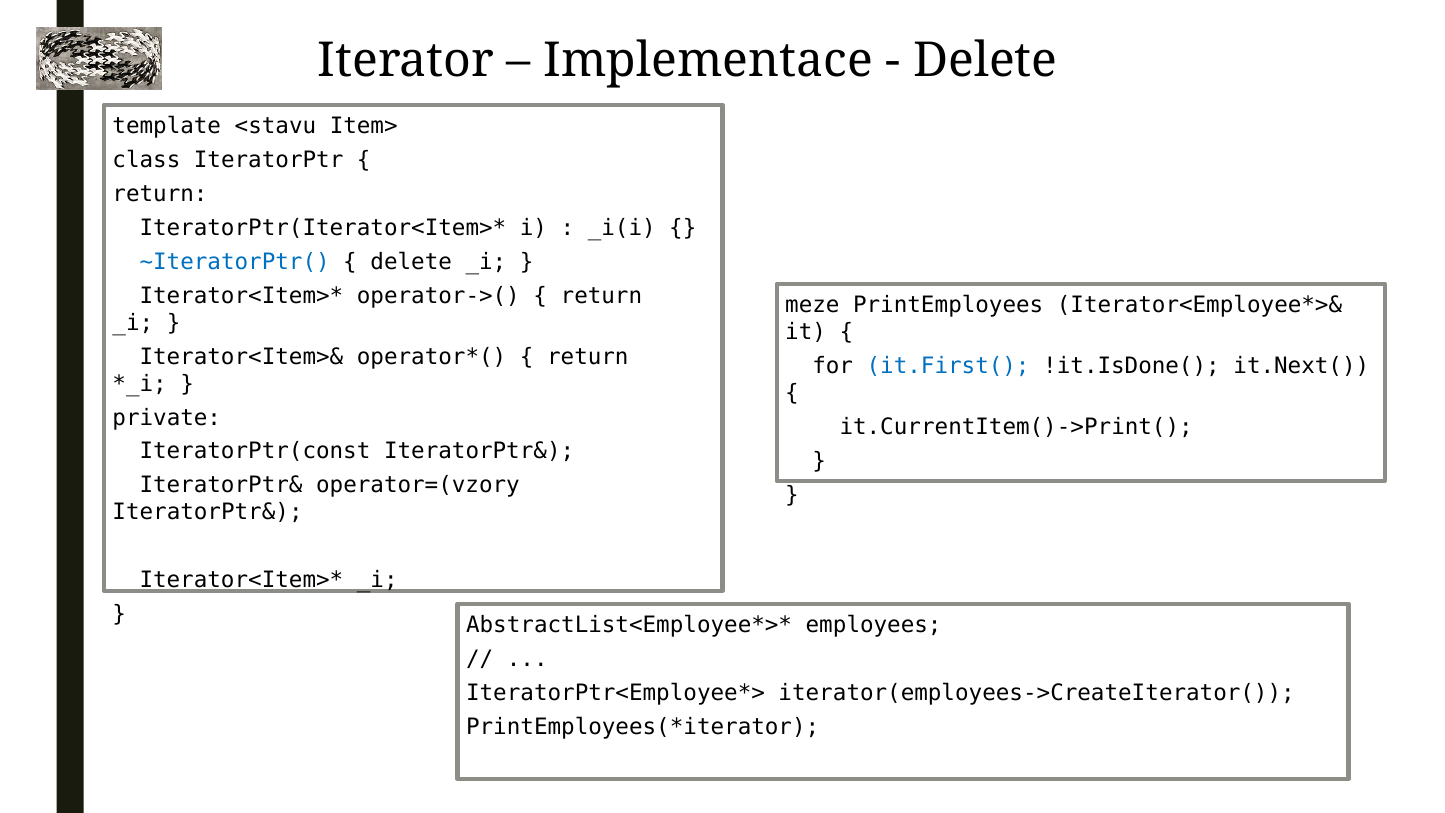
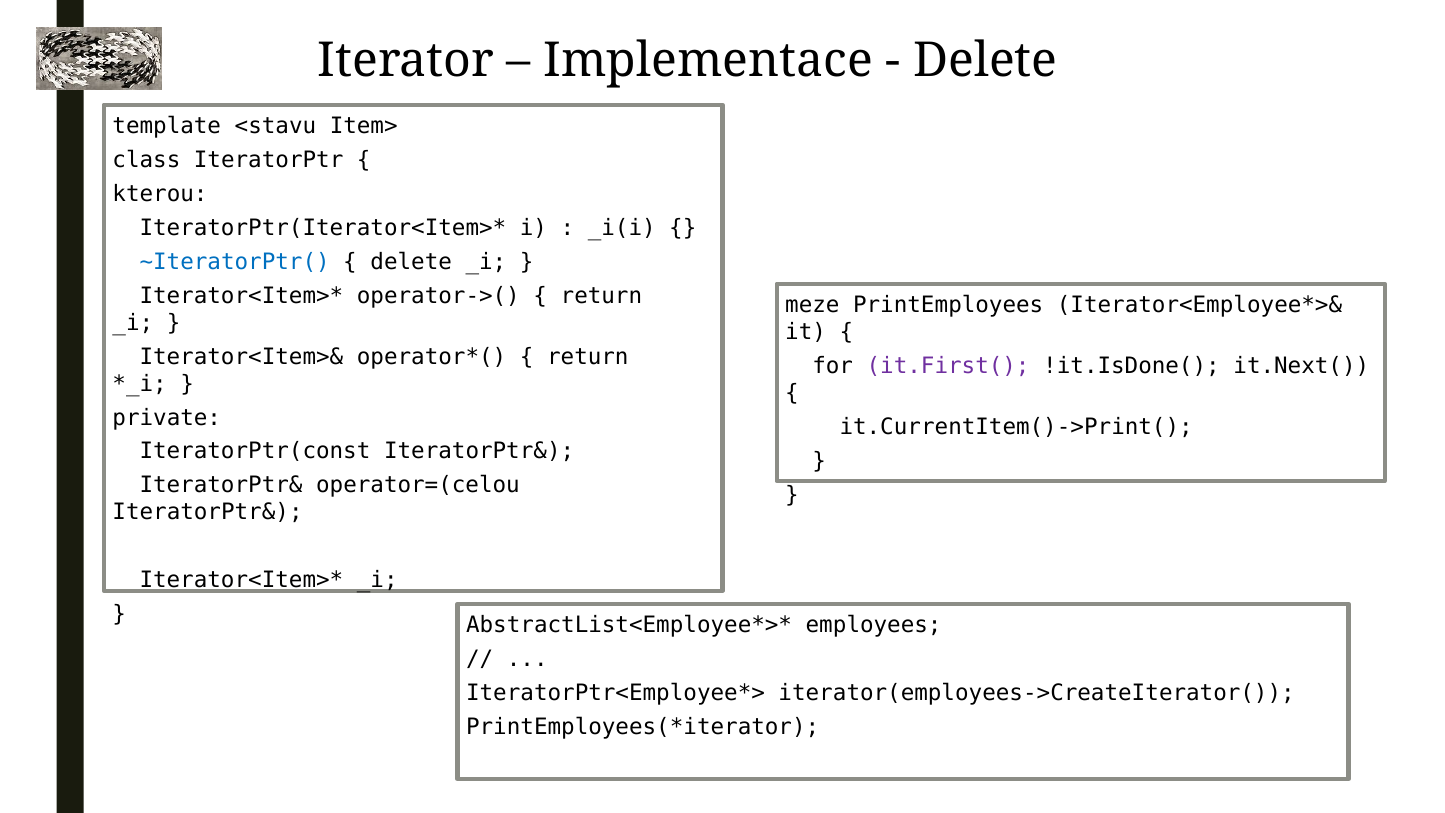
return: return -> kterou (160, 194)
it.First( colour: blue -> purple (948, 366)
operator=(vzory: operator=(vzory -> operator=(celou (418, 485)
